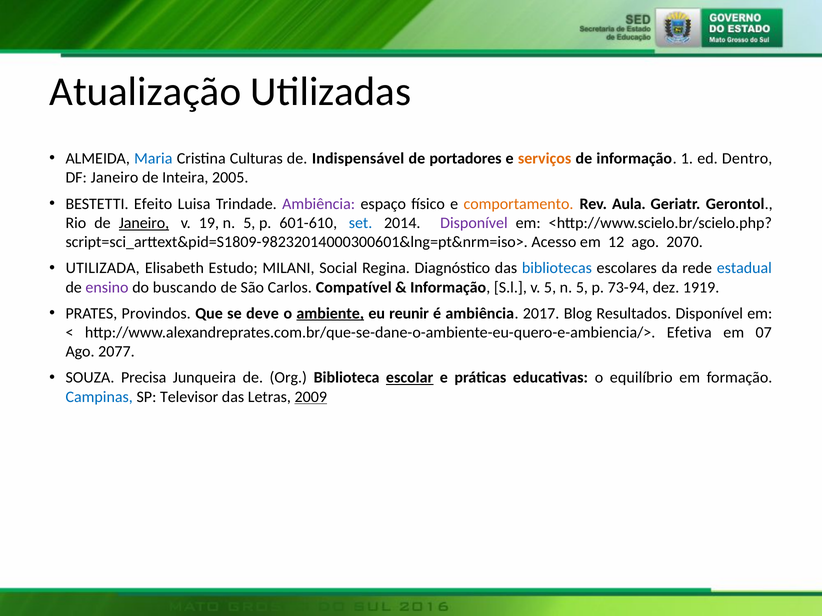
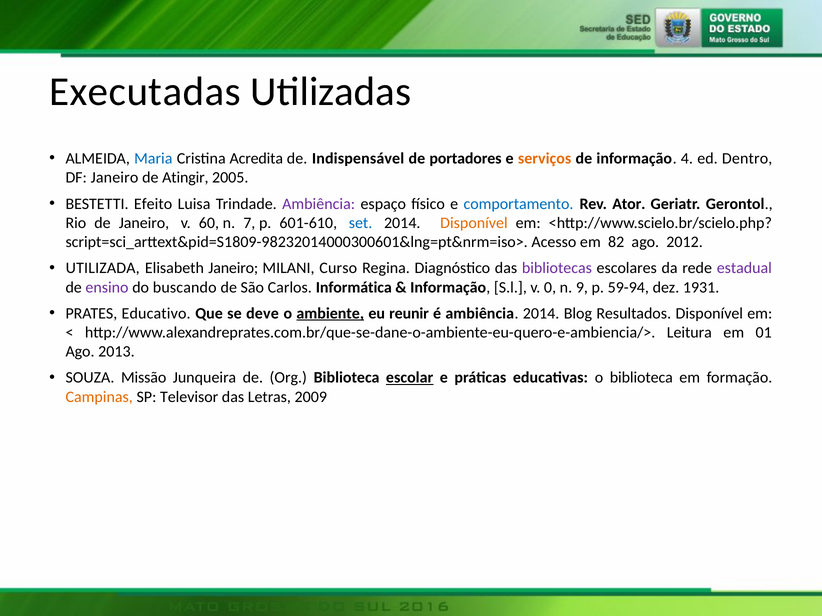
Atualização: Atualização -> Executadas (145, 92)
Culturas: Culturas -> Acredita (256, 159)
1: 1 -> 4 (687, 159)
Inteira: Inteira -> Atingir (185, 178)
comportamento colour: orange -> blue (519, 204)
Aula: Aula -> Ator (629, 204)
Janeiro underline: present -> none (144, 223)
19: 19 -> 60 (209, 223)
5: 5 -> 7 (249, 223)
Disponível colour: purple -> orange (474, 223)
12: 12 -> 82 (616, 242)
2070: 2070 -> 2012 (685, 242)
Elisabeth Estudo: Estudo -> Janeiro (233, 268)
Social: Social -> Curso (338, 268)
bibliotecas colour: blue -> purple (557, 268)
estadual colour: blue -> purple (744, 268)
Compatível: Compatível -> Informática (354, 288)
v 5: 5 -> 0 (550, 288)
5: 5 -> 9 (582, 288)
73-94: 73-94 -> 59-94 (628, 288)
1919: 1919 -> 1931 (701, 288)
Provindos: Provindos -> Educativo (156, 314)
ambiência 2017: 2017 -> 2014 (541, 314)
Efetiva: Efetiva -> Leitura (689, 333)
07: 07 -> 01 (764, 333)
2077: 2077 -> 2013 (116, 352)
Precisa: Precisa -> Missão (144, 378)
o equilíbrio: equilíbrio -> biblioteca (641, 378)
Campinas colour: blue -> orange (99, 397)
2009 underline: present -> none (311, 397)
